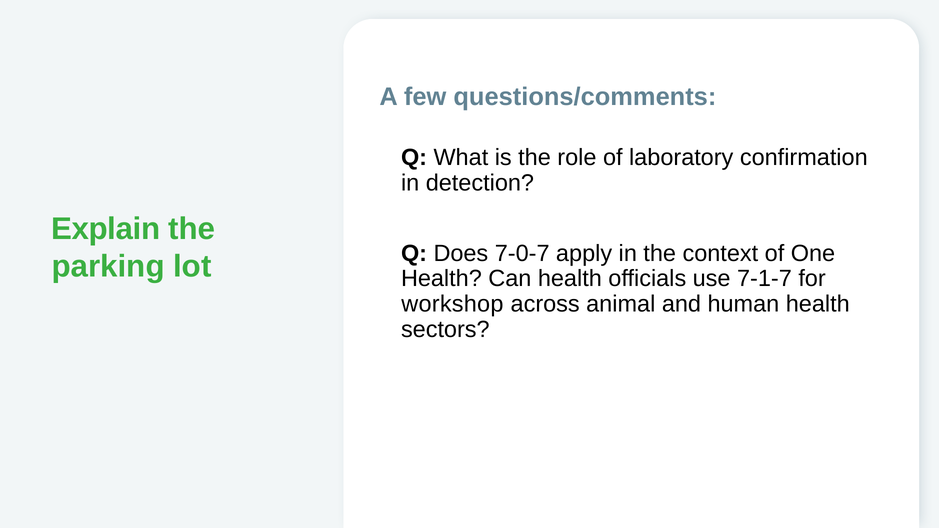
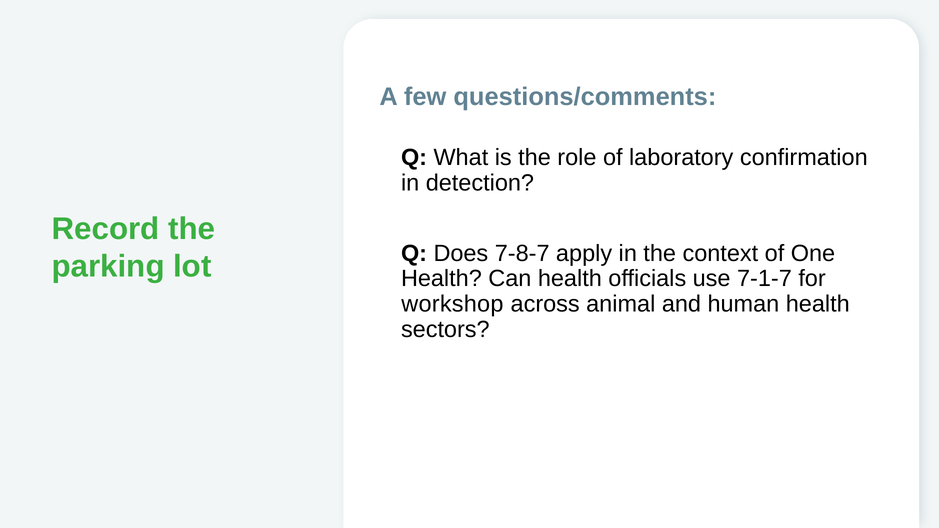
Explain: Explain -> Record (106, 229)
7-0-7: 7-0-7 -> 7-8-7 (522, 253)
